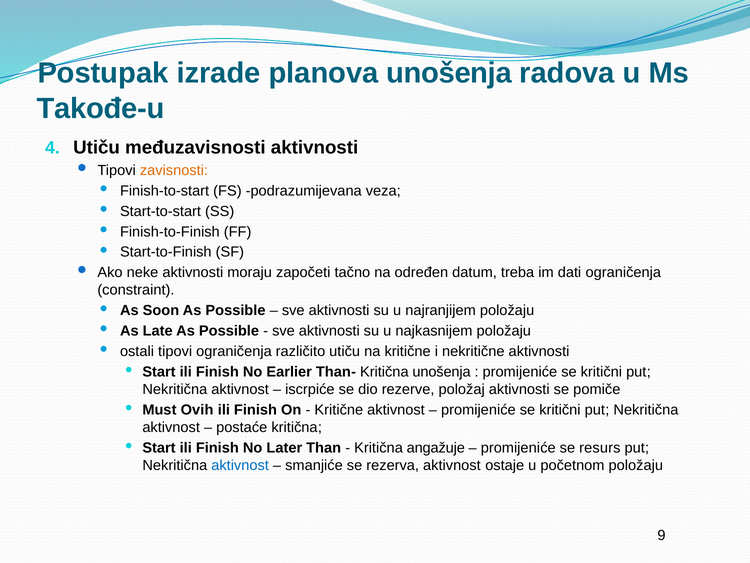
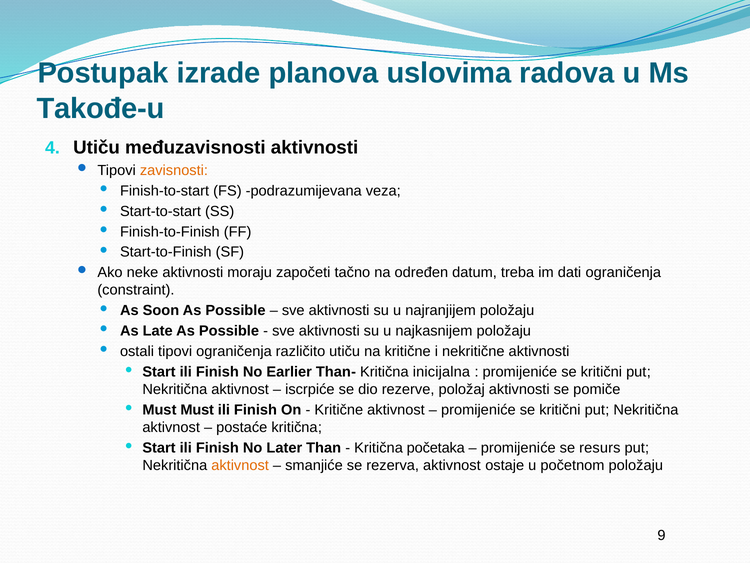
planova unošenja: unošenja -> uslovima (449, 73)
Kritična unošenja: unošenja -> inicijalna (441, 372)
Must Ovih: Ovih -> Must (197, 410)
angažuje: angažuje -> početaka (436, 447)
aktivnost colour: blue -> orange (240, 465)
